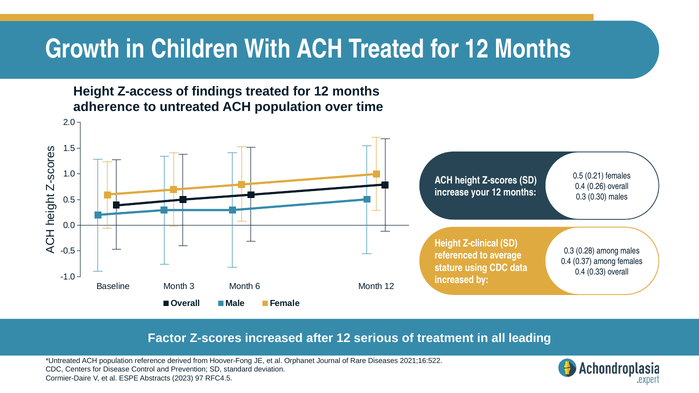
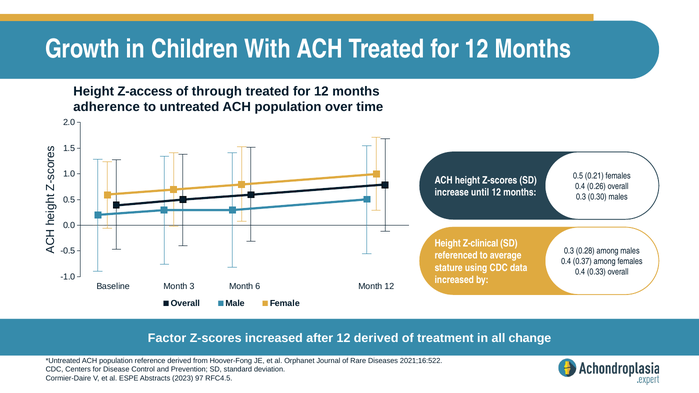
findings: findings -> through (217, 91)
your: your -> until (480, 193)
12 serious: serious -> derived (376, 338)
leading: leading -> change (530, 338)
